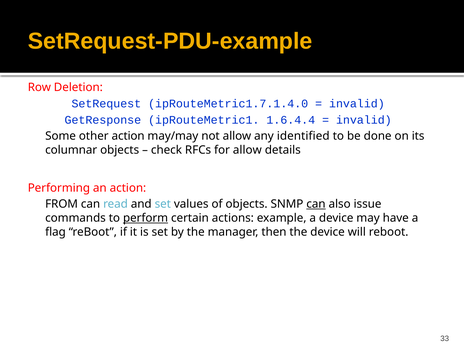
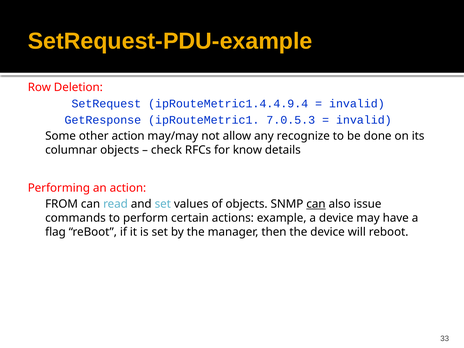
ipRouteMetric1.7.1.4.0: ipRouteMetric1.7.1.4.0 -> ipRouteMetric1.4.4.9.4 (228, 104)
1.6.4.4: 1.6.4.4 -> 7.0.5.3 (291, 120)
identified: identified -> recognize (303, 136)
for allow: allow -> know (247, 150)
perform underline: present -> none (146, 218)
